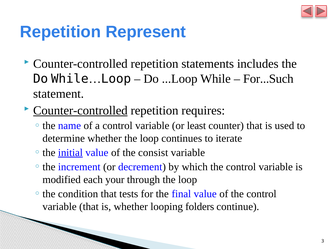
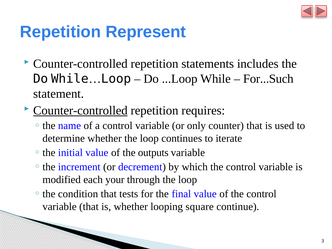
least: least -> only (196, 126)
initial underline: present -> none (70, 153)
consist: consist -> outputs (153, 153)
folders: folders -> square (200, 207)
